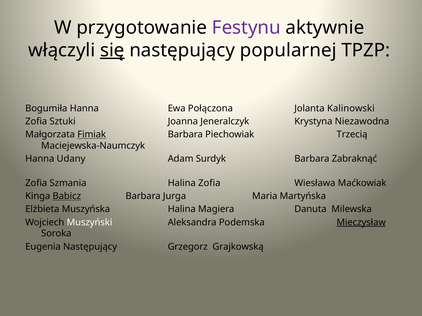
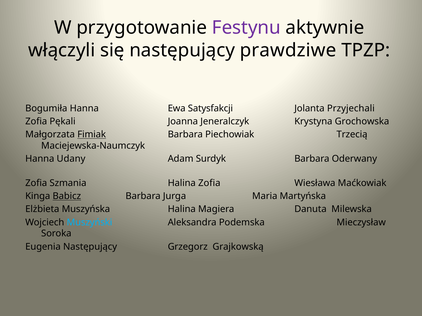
się underline: present -> none (112, 50)
popularnej: popularnej -> prawdziwe (288, 50)
Połączona: Połączona -> Satysfakcji (210, 108)
Kalinowski: Kalinowski -> Przyjechali (351, 108)
Sztuki: Sztuki -> Pękali (63, 122)
Niezawodna: Niezawodna -> Grochowska (362, 122)
Zabraknąć: Zabraknąć -> Oderwany (354, 159)
Muszyński colour: white -> light blue (89, 223)
Mieczysław underline: present -> none (361, 223)
